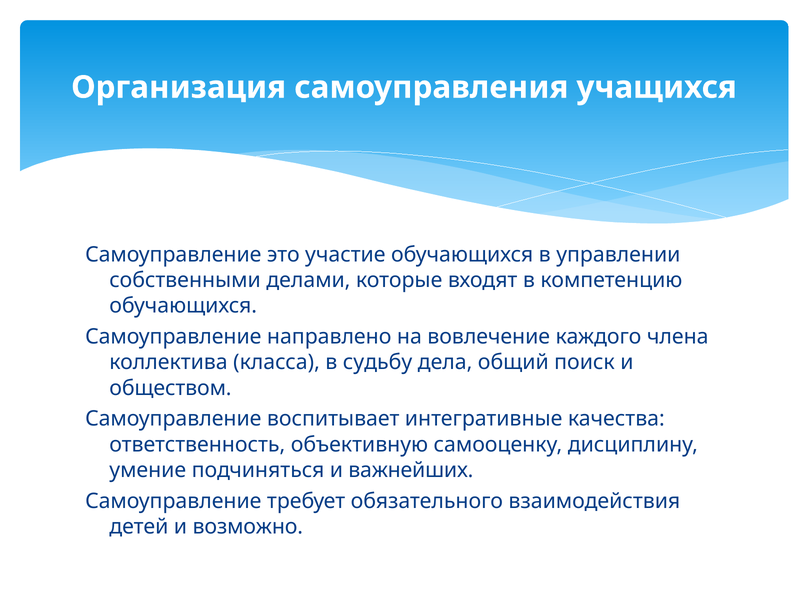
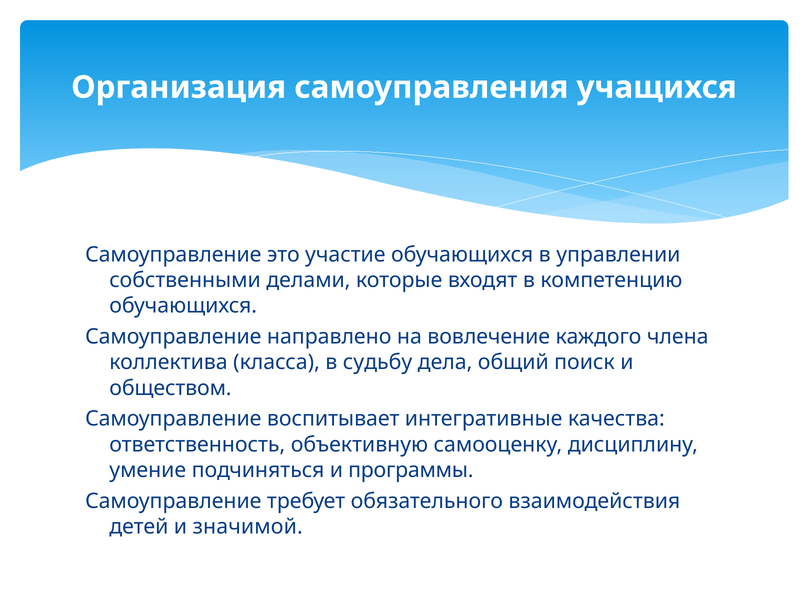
важнейших: важнейших -> программы (411, 470)
возможно: возможно -> значимой (248, 527)
